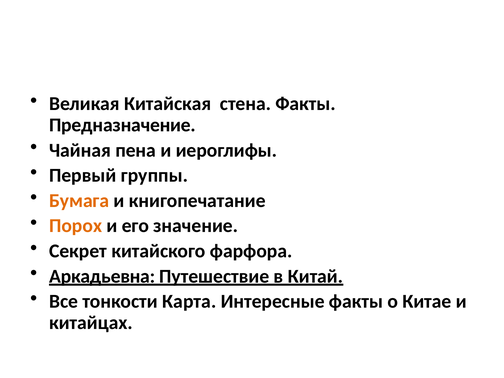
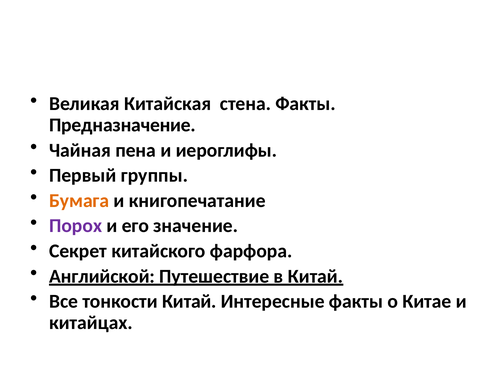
Порох colour: orange -> purple (76, 226)
Аркадьевна: Аркадьевна -> Английской (102, 276)
тонкости Карта: Карта -> Китай (189, 301)
